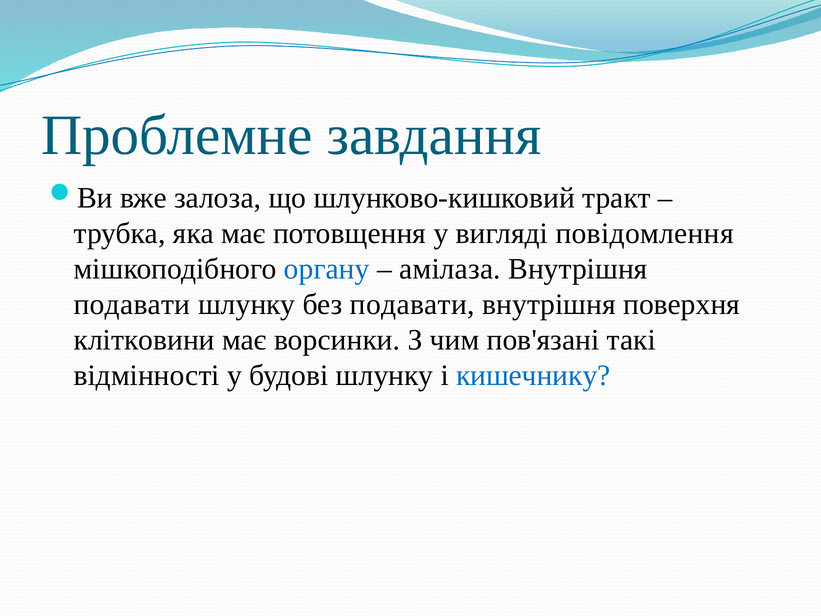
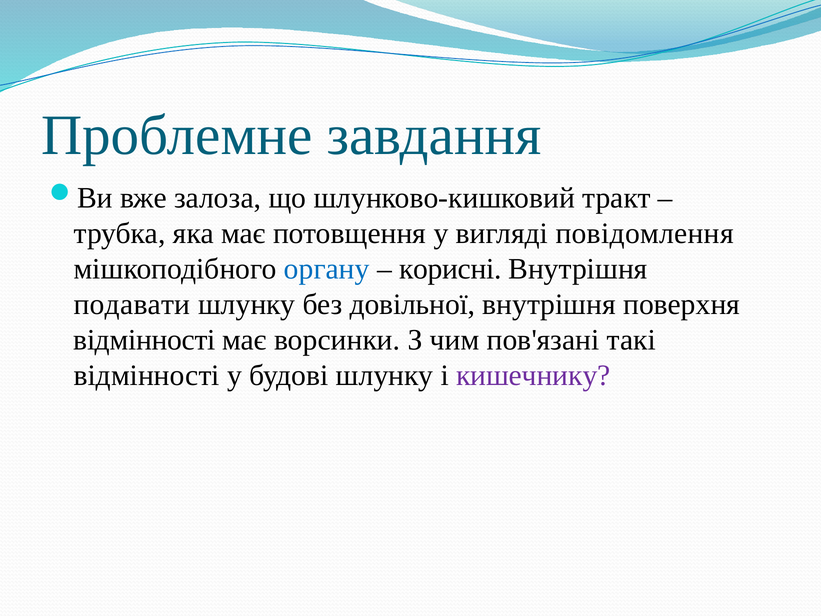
амілаза: амілаза -> корисні (450, 269)
без подавати: подавати -> довільної (413, 304)
клітковини: клітковини -> відмінності (144, 340)
кишечнику colour: blue -> purple (533, 375)
